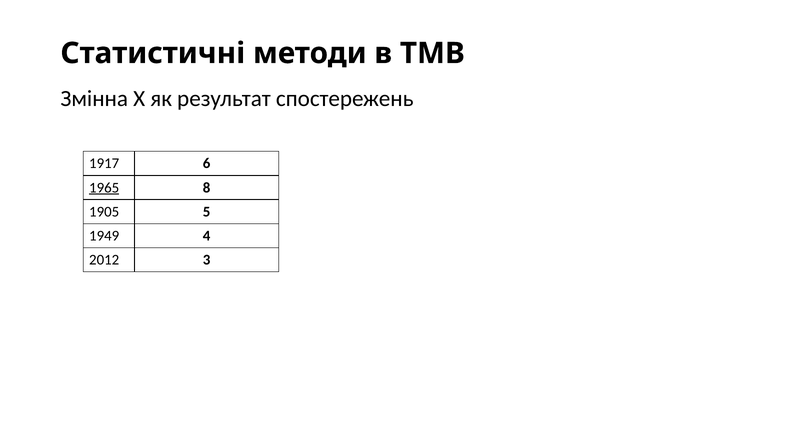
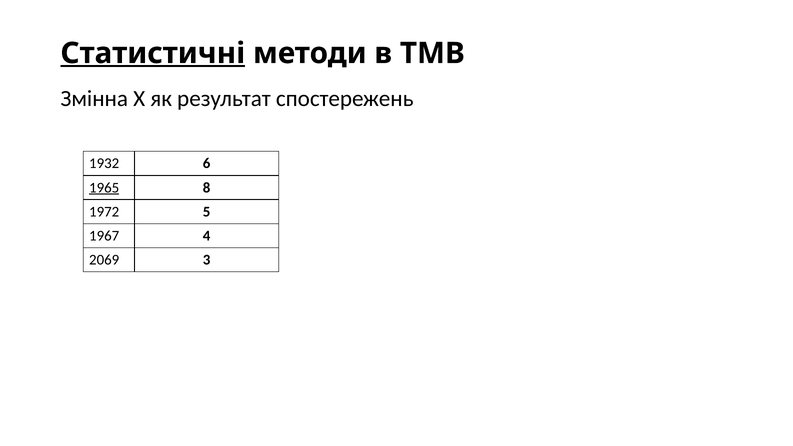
Статистичні underline: none -> present (153, 53)
1917: 1917 -> 1932 (104, 164)
1905: 1905 -> 1972 (104, 212)
1949: 1949 -> 1967 (104, 236)
2012: 2012 -> 2069 (104, 260)
